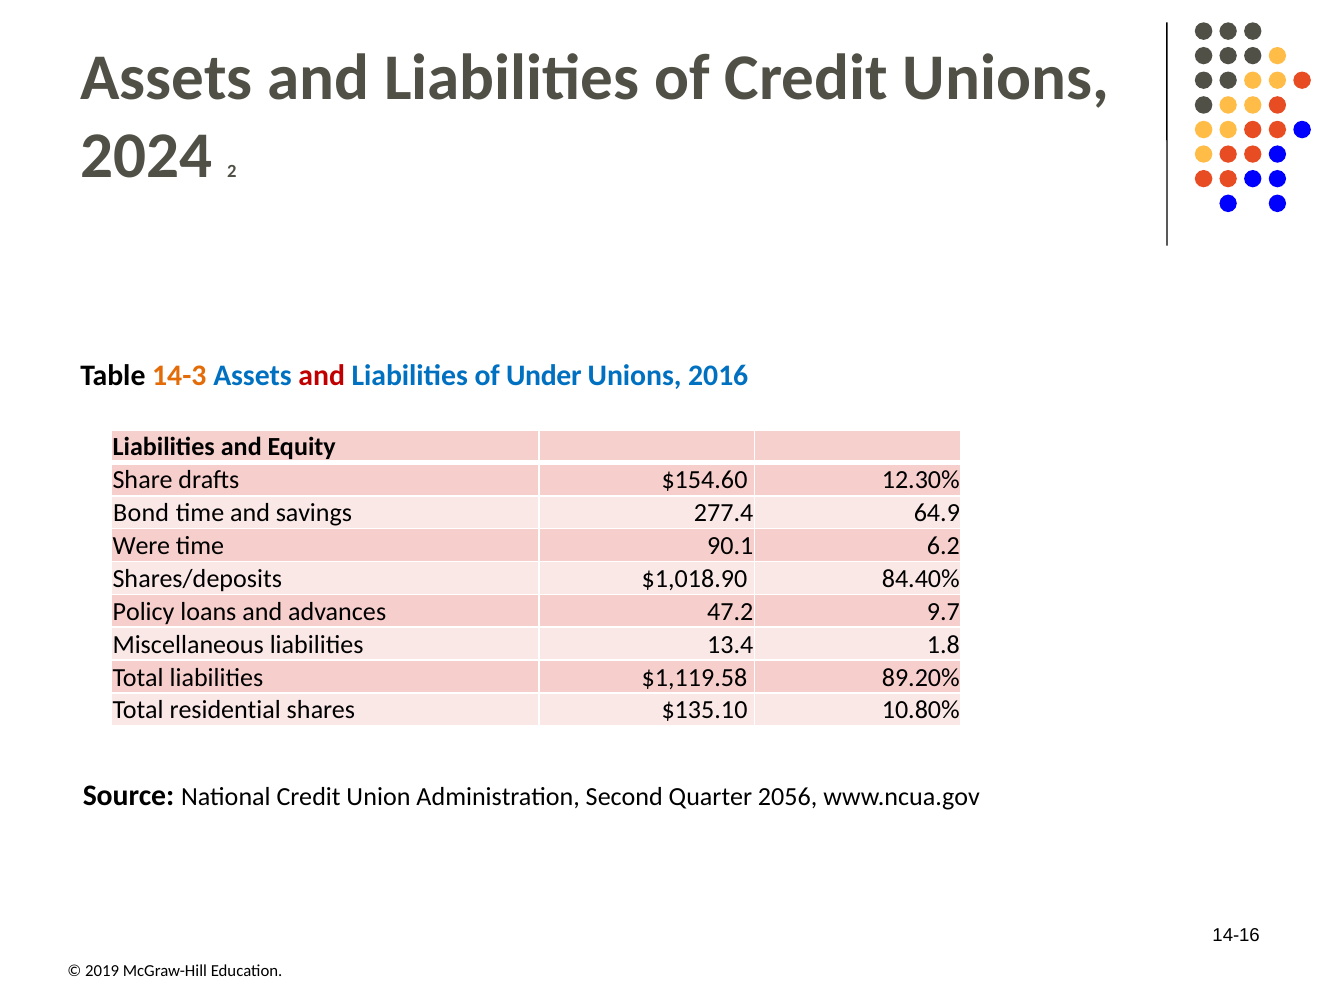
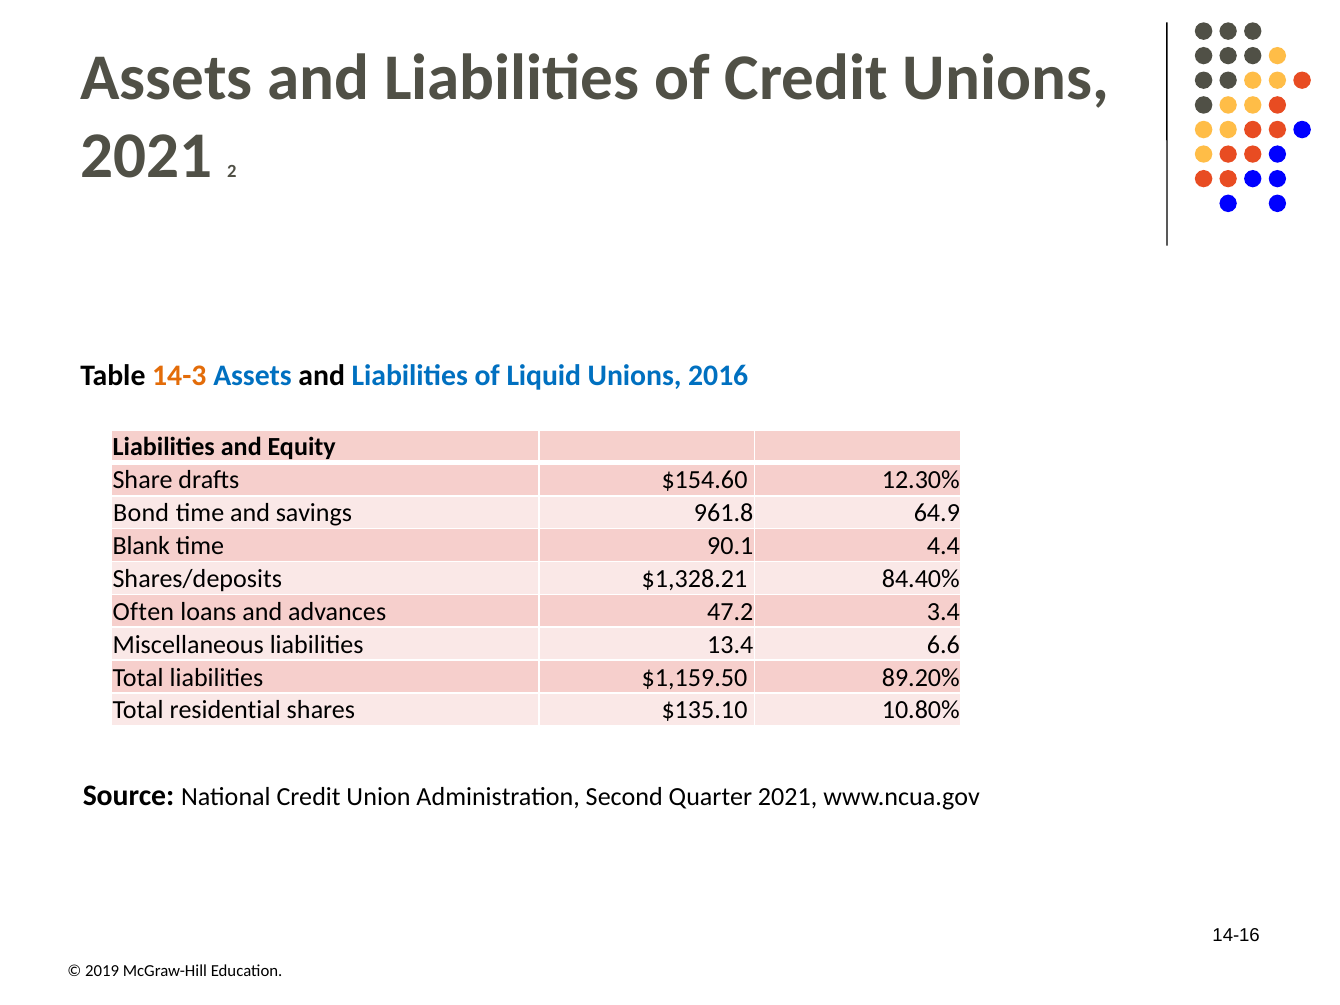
2024: 2024 -> 2021 (146, 156)
and colour: red -> black (322, 375)
Under: Under -> Liquid (544, 375)
277.4: 277.4 -> 961.8 (724, 513)
Were: Were -> Blank (141, 546)
6.2: 6.2 -> 4.4 (943, 546)
$1,018.90: $1,018.90 -> $1,328.21 (694, 579)
Policy: Policy -> Often (143, 612)
9.7: 9.7 -> 3.4 (943, 612)
1.8: 1.8 -> 6.6 (943, 645)
$1,119.58: $1,119.58 -> $1,159.50 (694, 677)
Quarter 2056: 2056 -> 2021 (788, 797)
